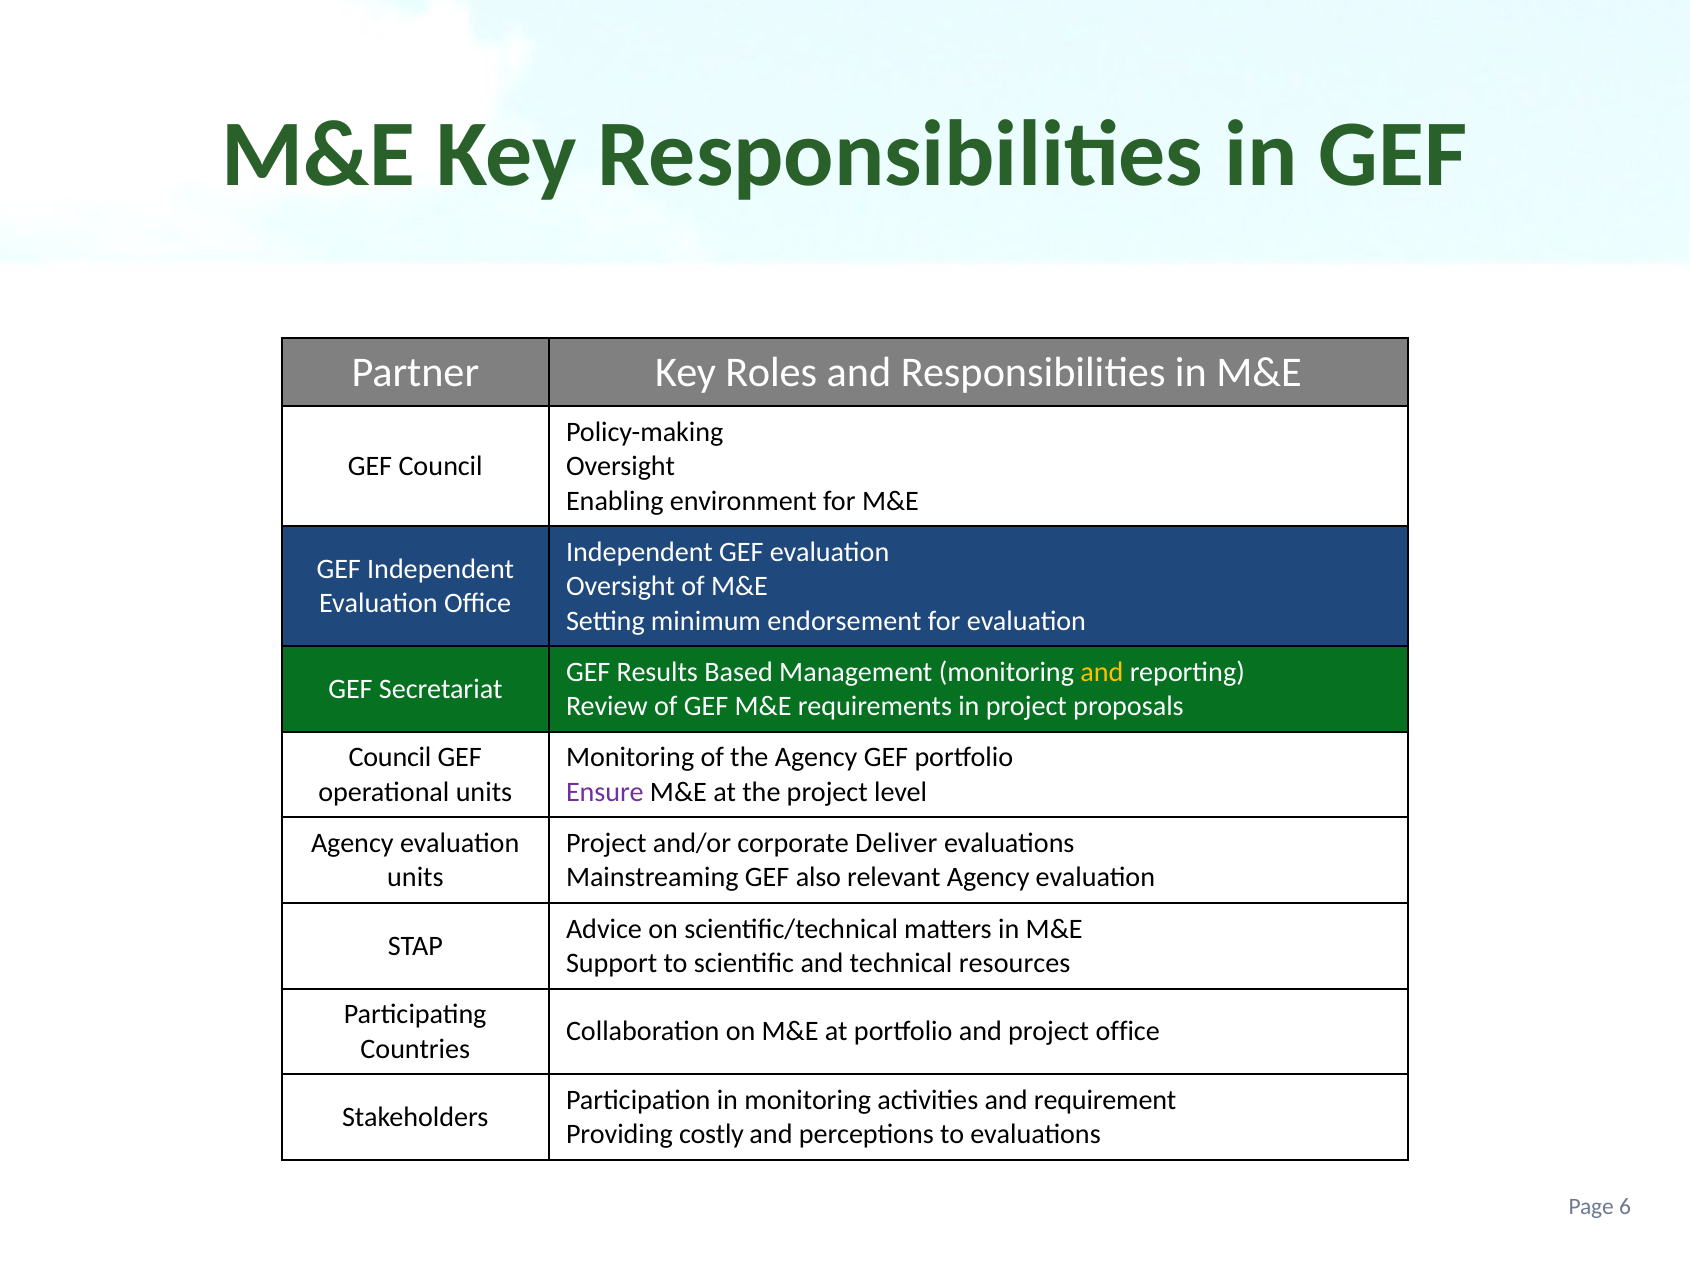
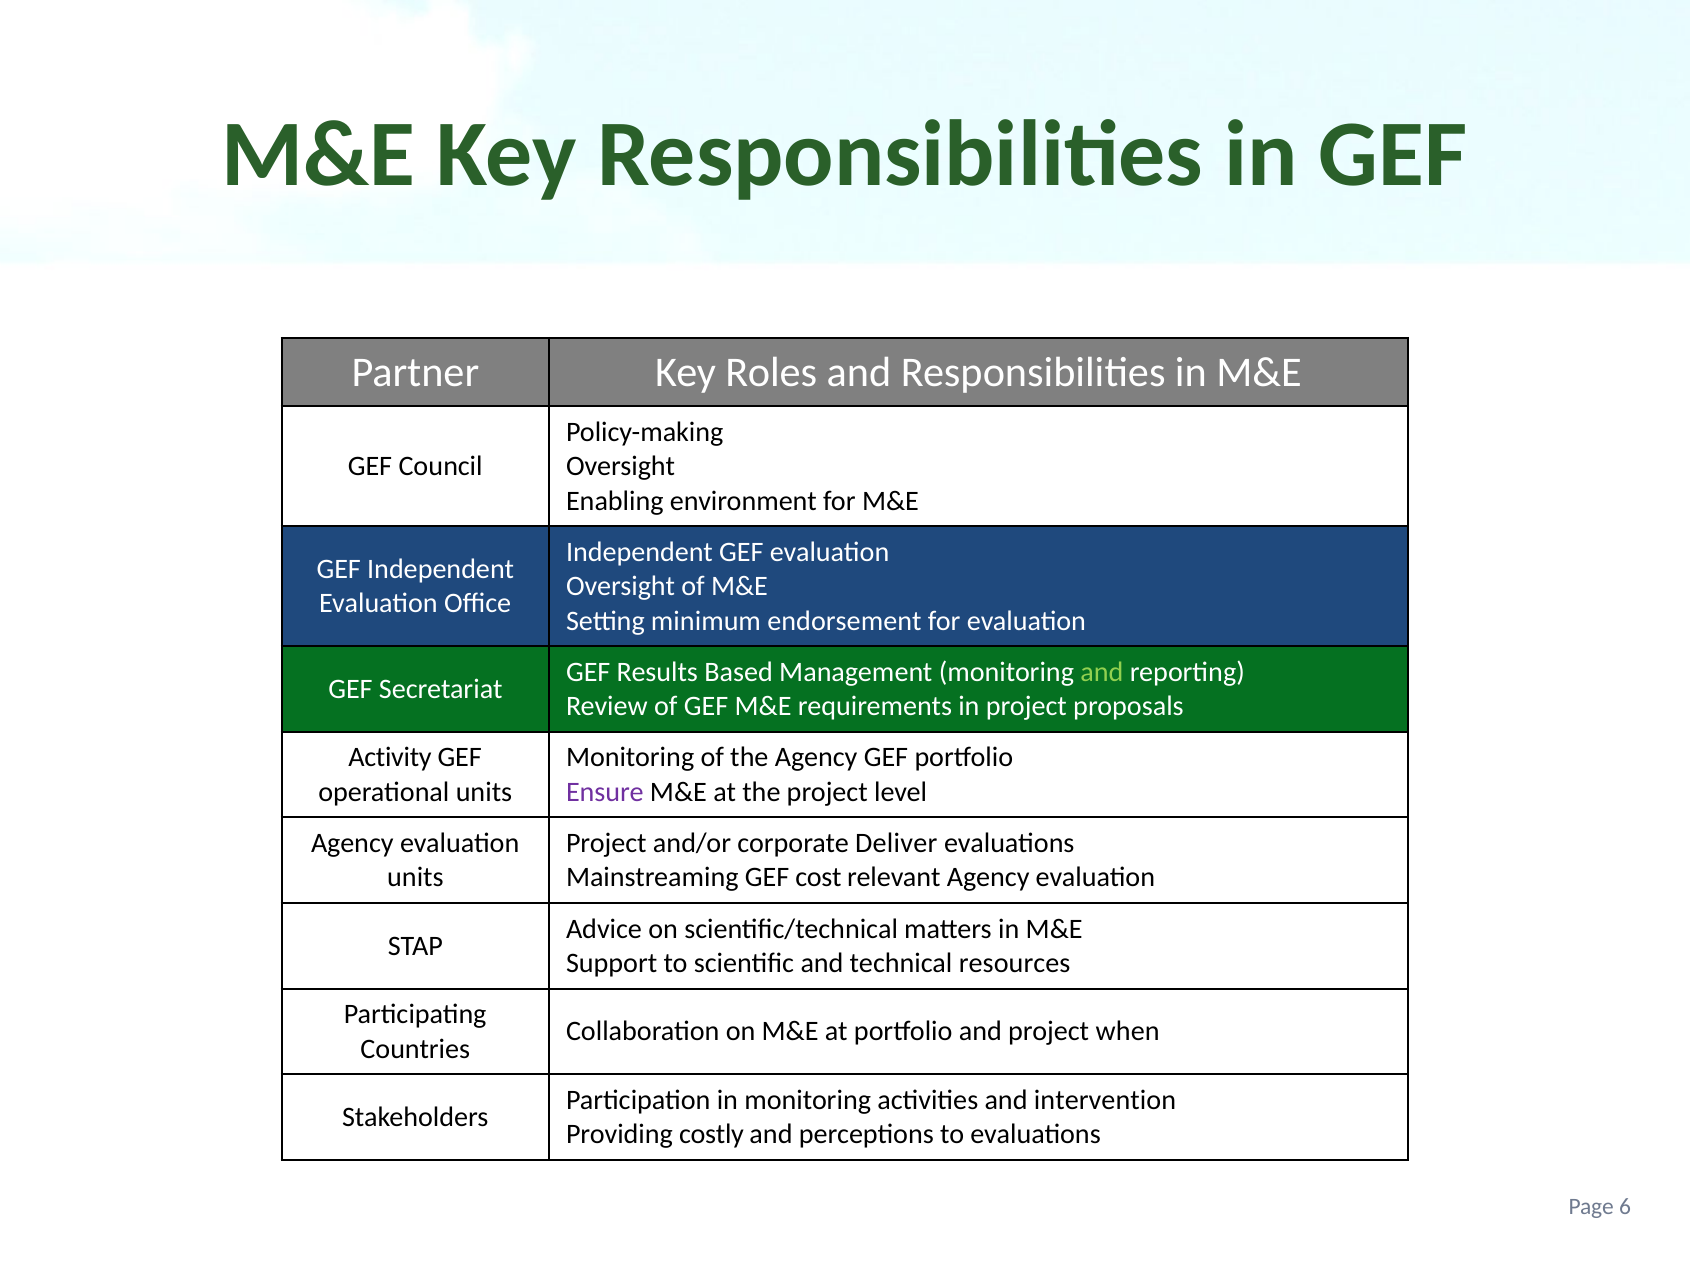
and colour: yellow -> light green (1102, 672)
Council: Council -> Activity (390, 758)
also: also -> cost (818, 878)
project office: office -> when (1128, 1032)
requirement: requirement -> intervention (1105, 1101)
